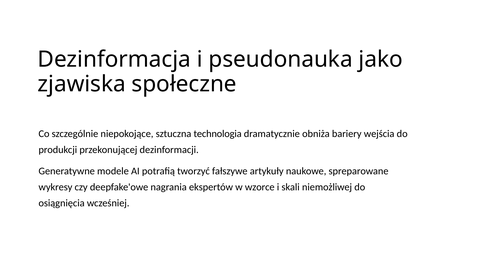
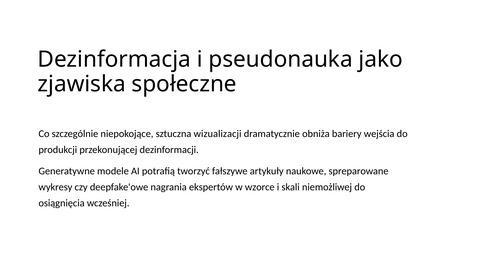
technologia: technologia -> wizualizacji (218, 134)
